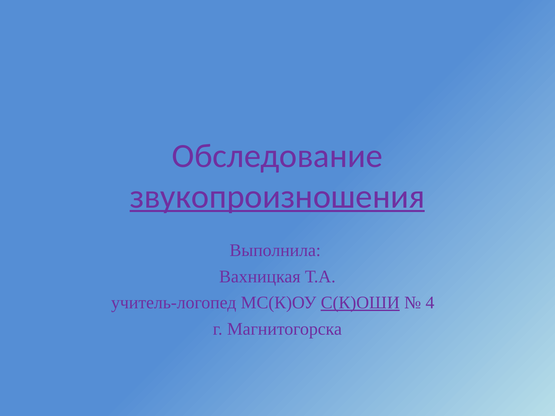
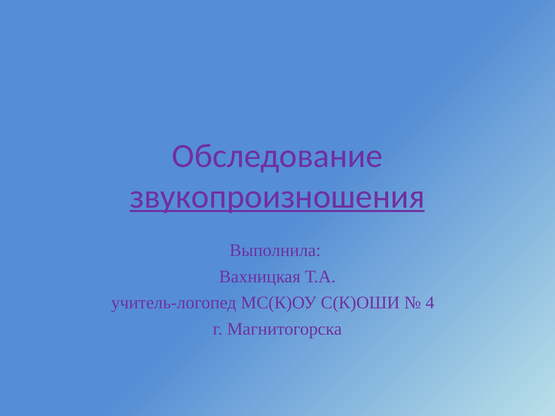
С(К)ОШИ underline: present -> none (360, 303)
